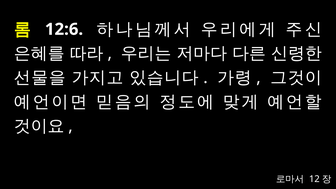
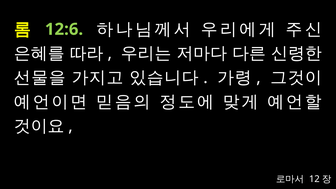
12:6 colour: white -> light green (64, 29)
